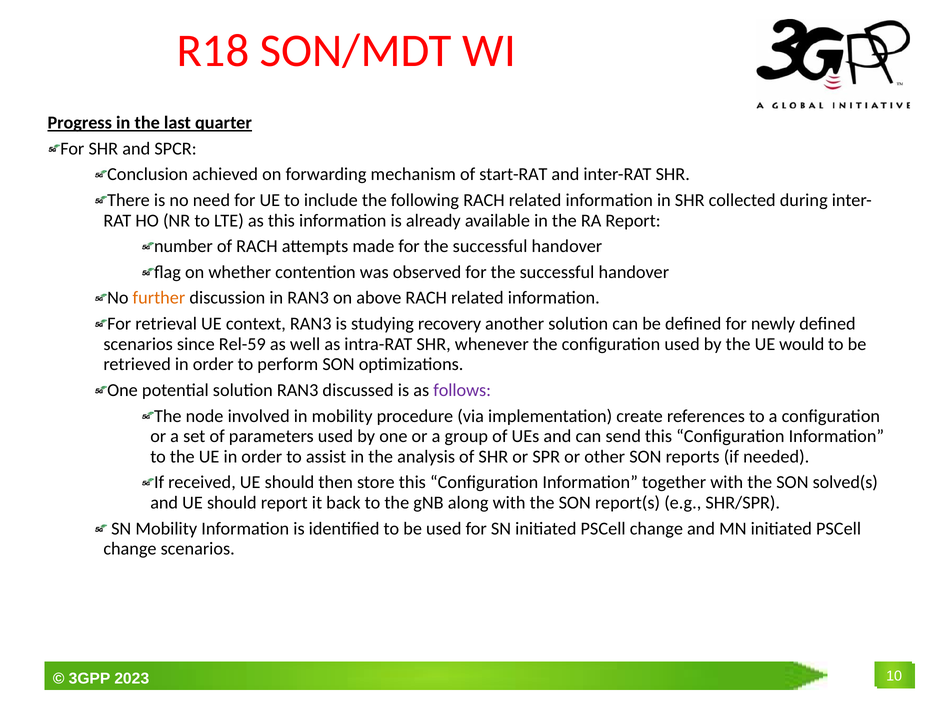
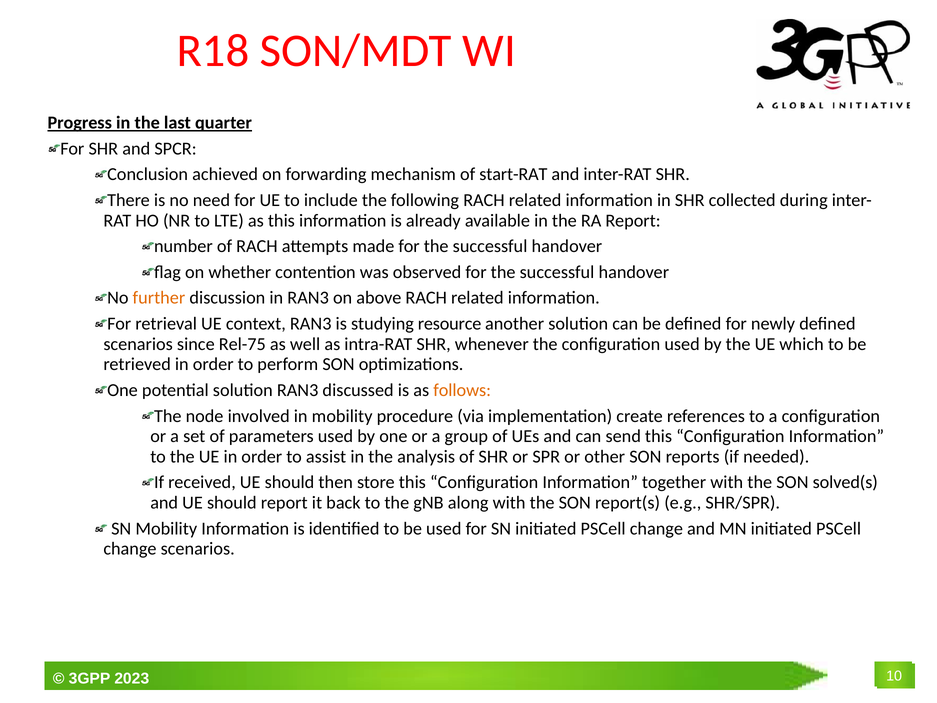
recovery: recovery -> resource (450, 324)
Rel-59: Rel-59 -> Rel-75 (242, 344)
would: would -> which (802, 344)
follows colour: purple -> orange (462, 390)
